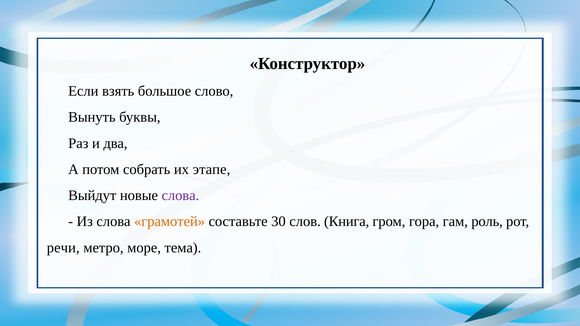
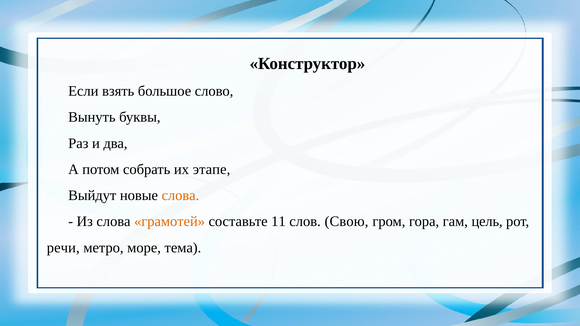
слова colour: purple -> orange (180, 196)
30: 30 -> 11 (278, 222)
Книга: Книга -> Свою (347, 222)
роль: роль -> цель (487, 222)
